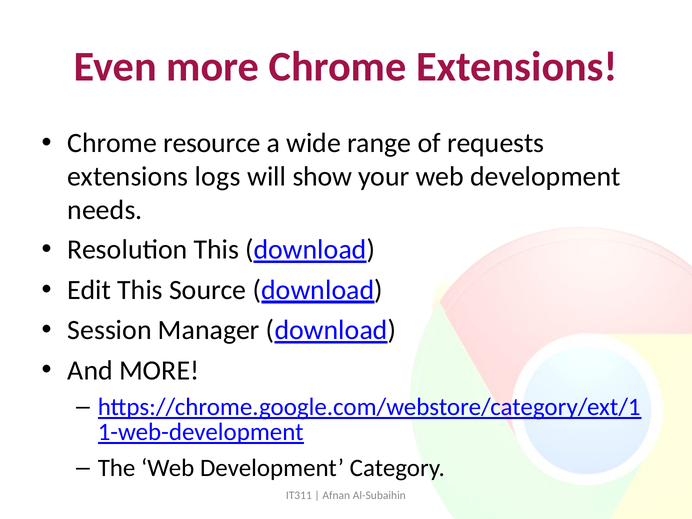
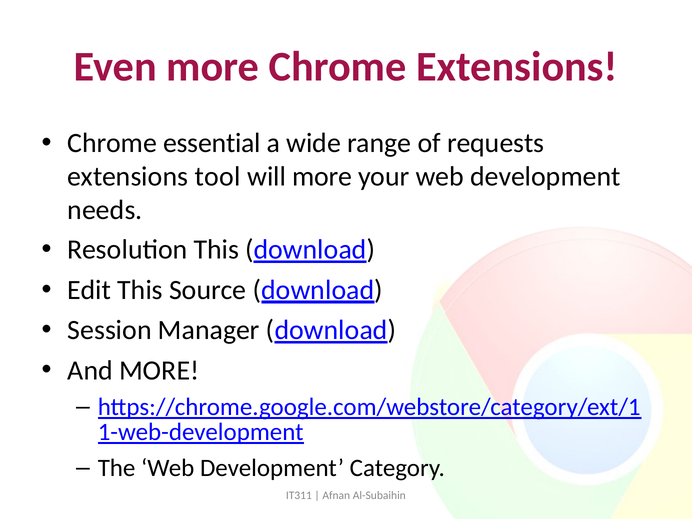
resource: resource -> essential (212, 143)
logs: logs -> tool (217, 177)
will show: show -> more (322, 177)
